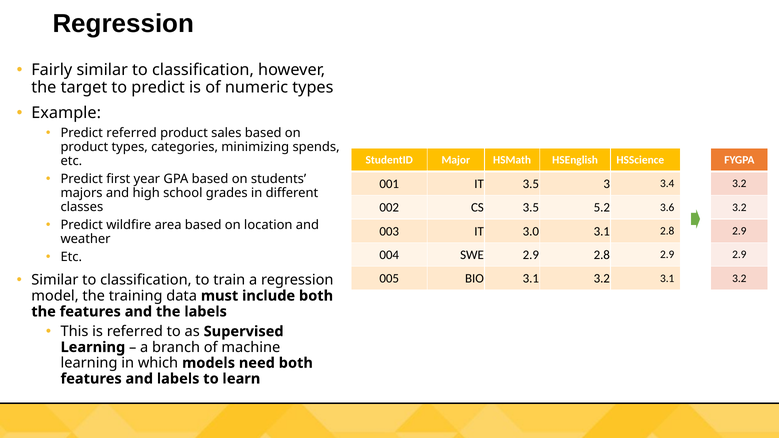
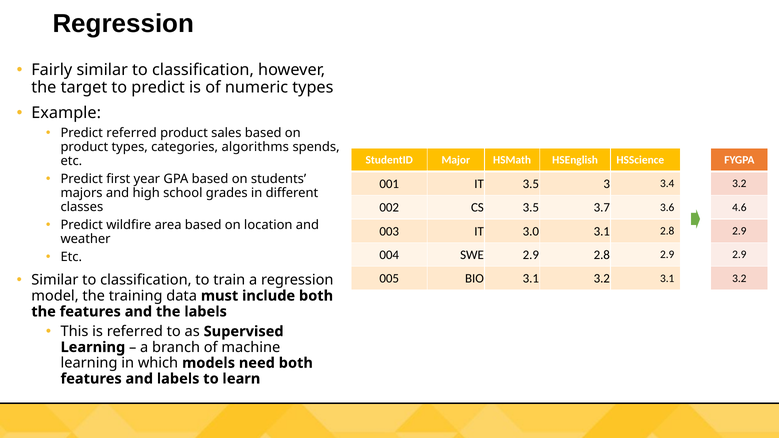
minimizing: minimizing -> algorithms (255, 147)
5.2: 5.2 -> 3.7 (602, 208)
3.2: 3.2 -> 4.6 (739, 207)
